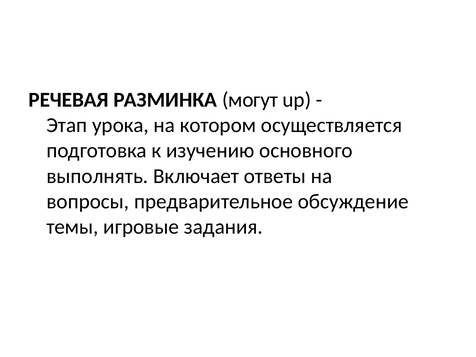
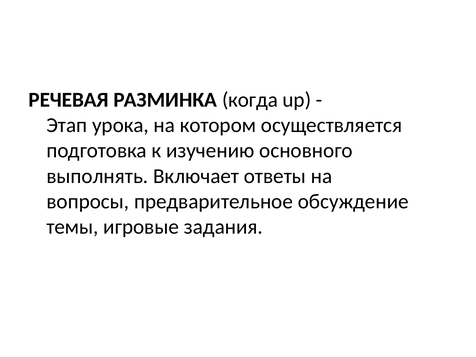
могут: могут -> когда (250, 100)
